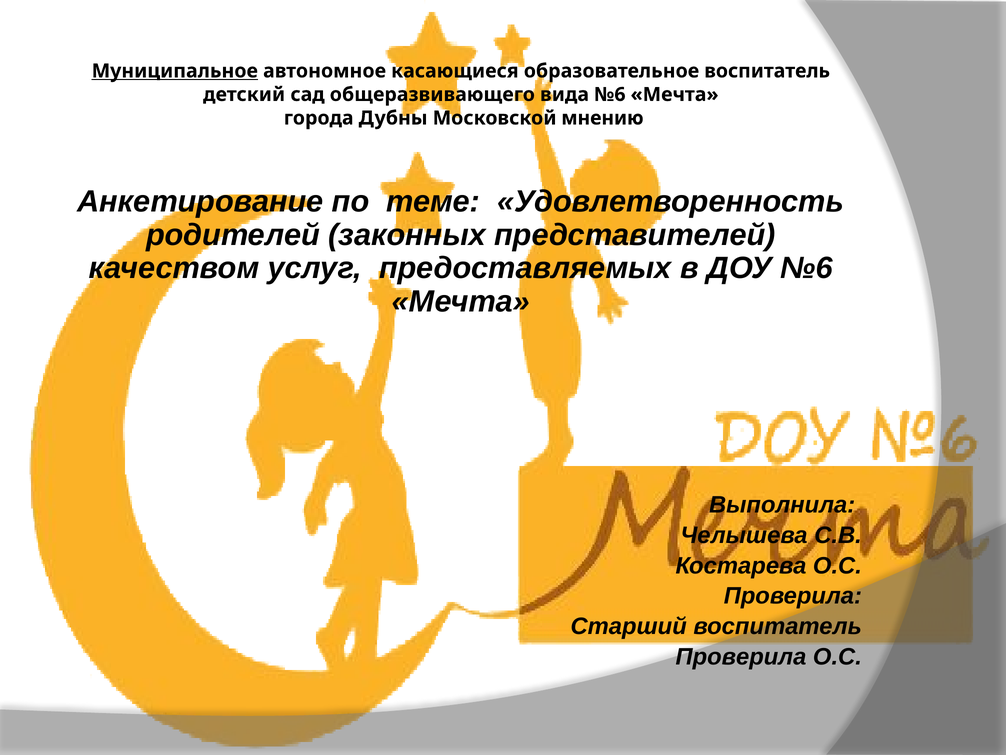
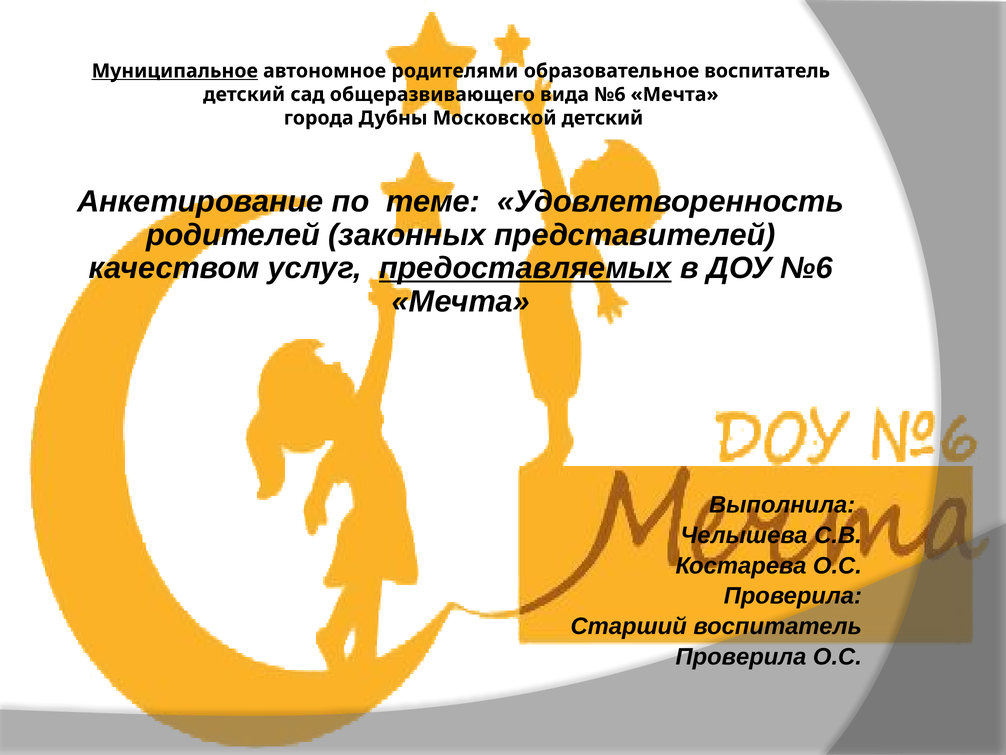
касающиеся: касающиеся -> родителями (455, 71)
Московской мнению: мнению -> детский (602, 118)
предоставляемых underline: none -> present (525, 268)
